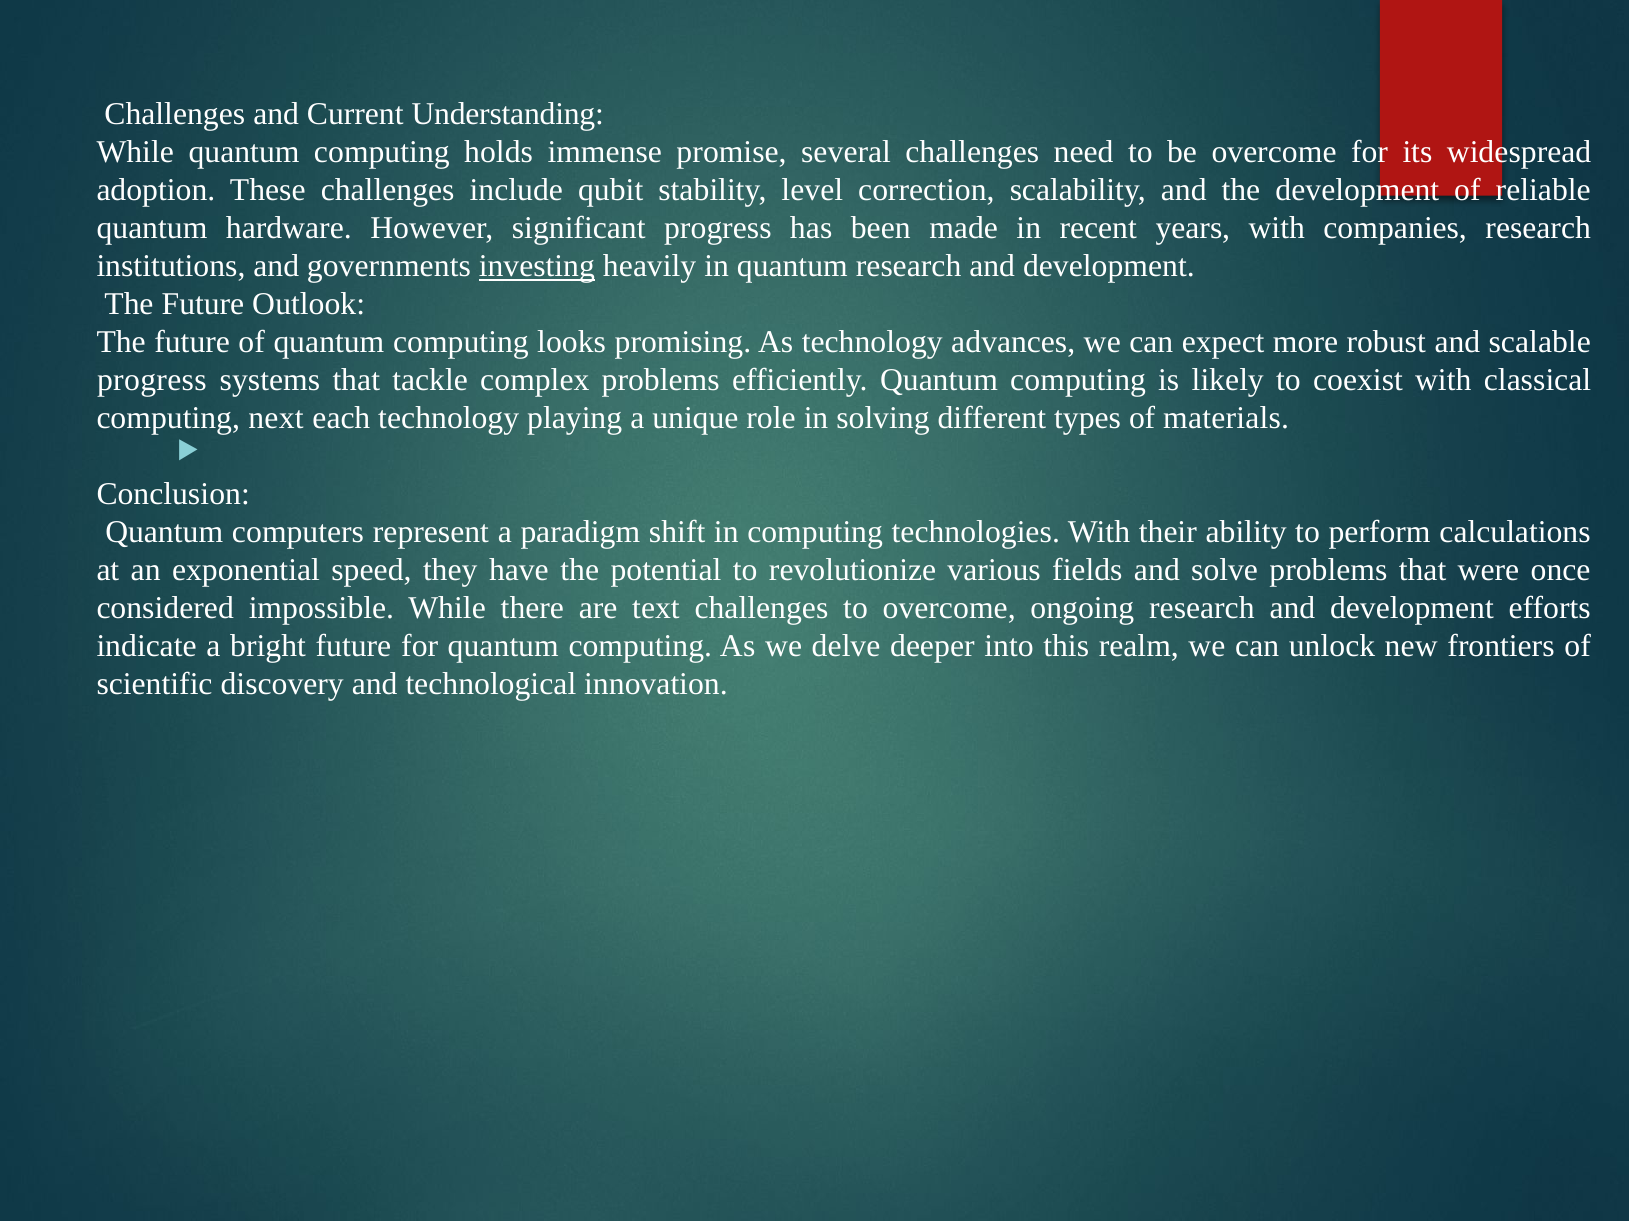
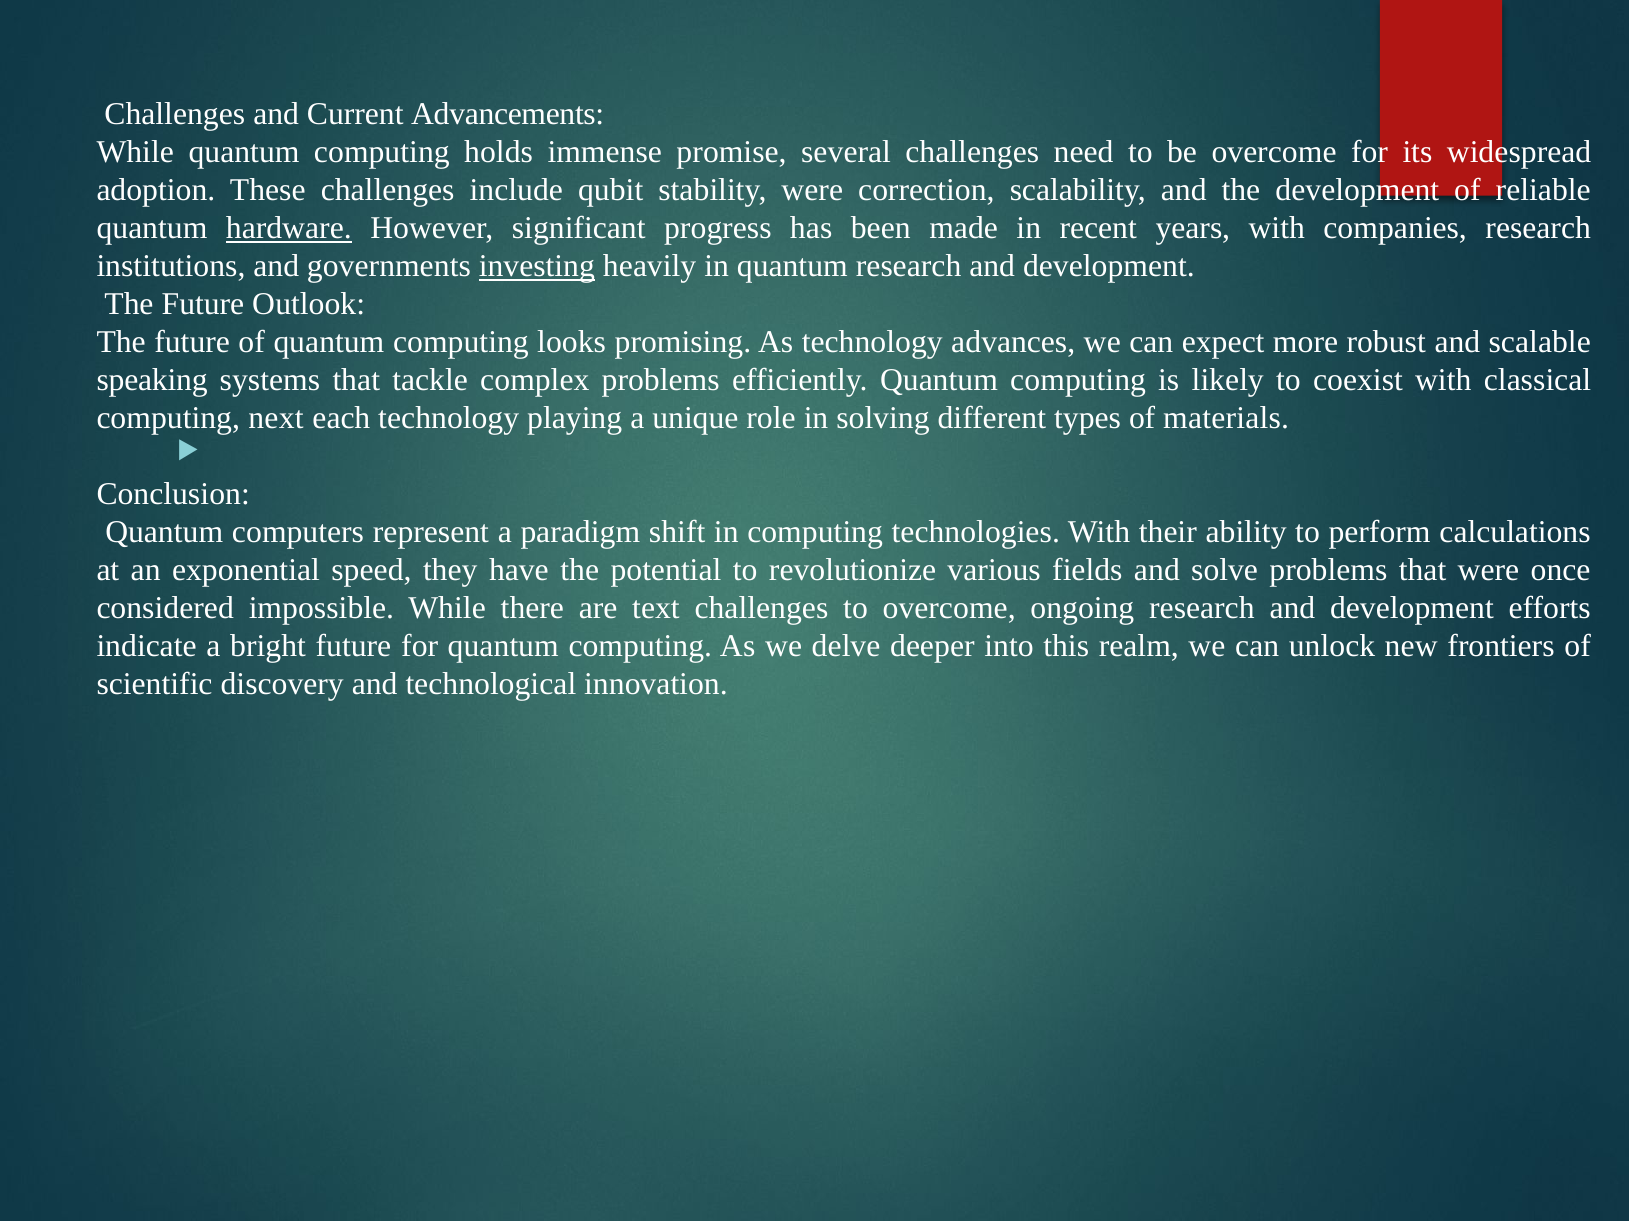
Understanding: Understanding -> Advancements (508, 114)
stability level: level -> were (812, 190)
hardware underline: none -> present (289, 228)
progress: progress -> speaking (152, 381)
